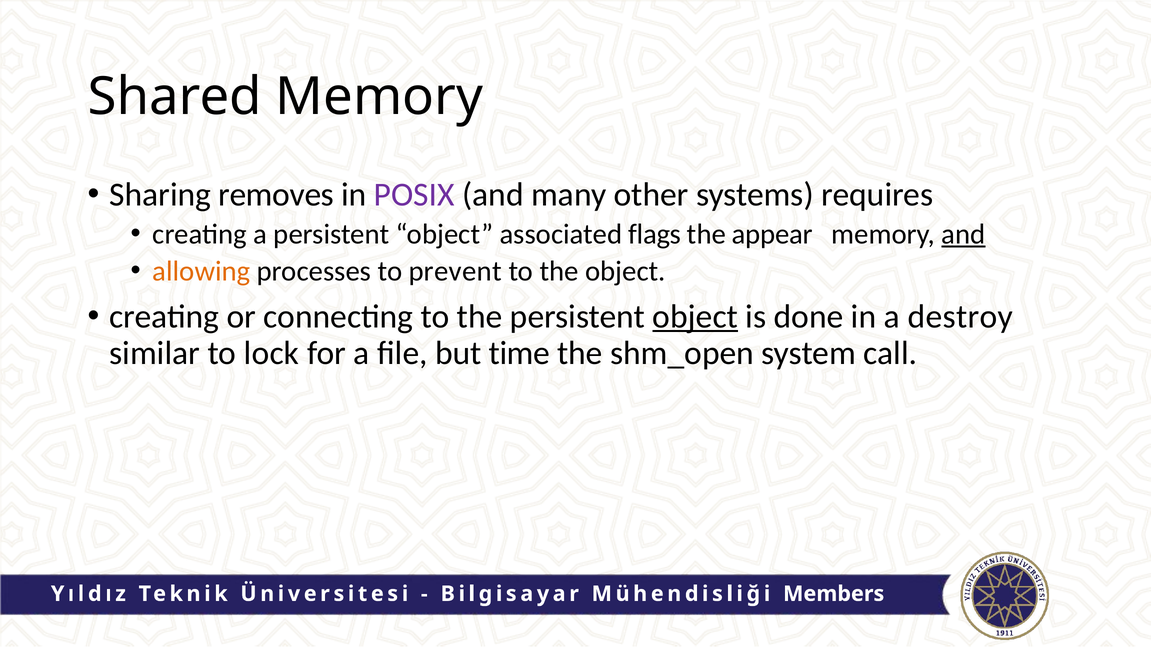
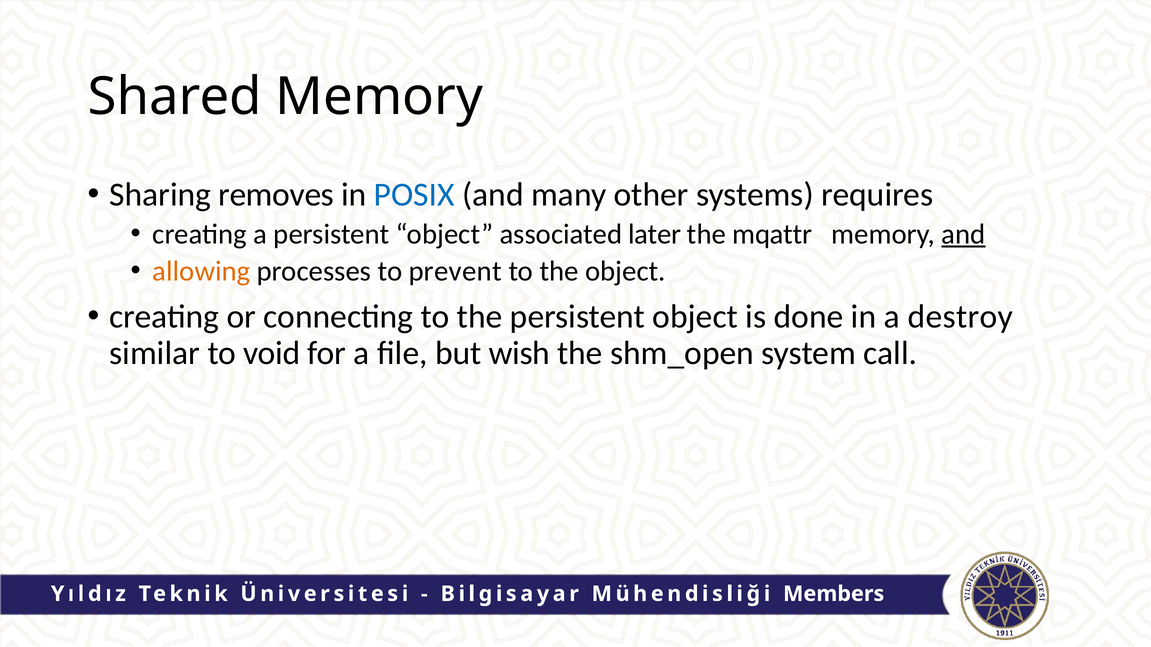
POSIX colour: purple -> blue (414, 195)
flags: flags -> later (655, 234)
appear: appear -> mqattr (772, 234)
object underline: present -> none (695, 317)
lock: lock -> void (272, 353)
time: time -> wish (519, 353)
